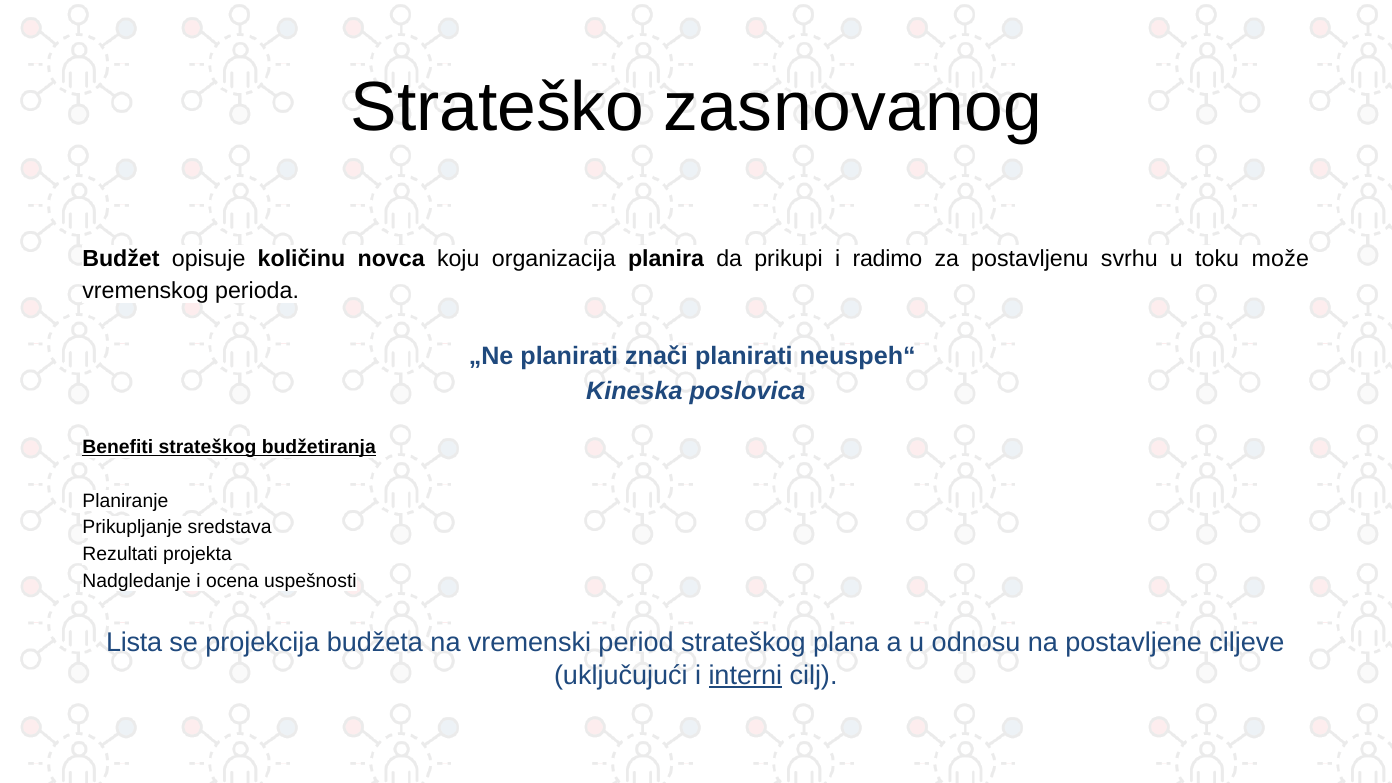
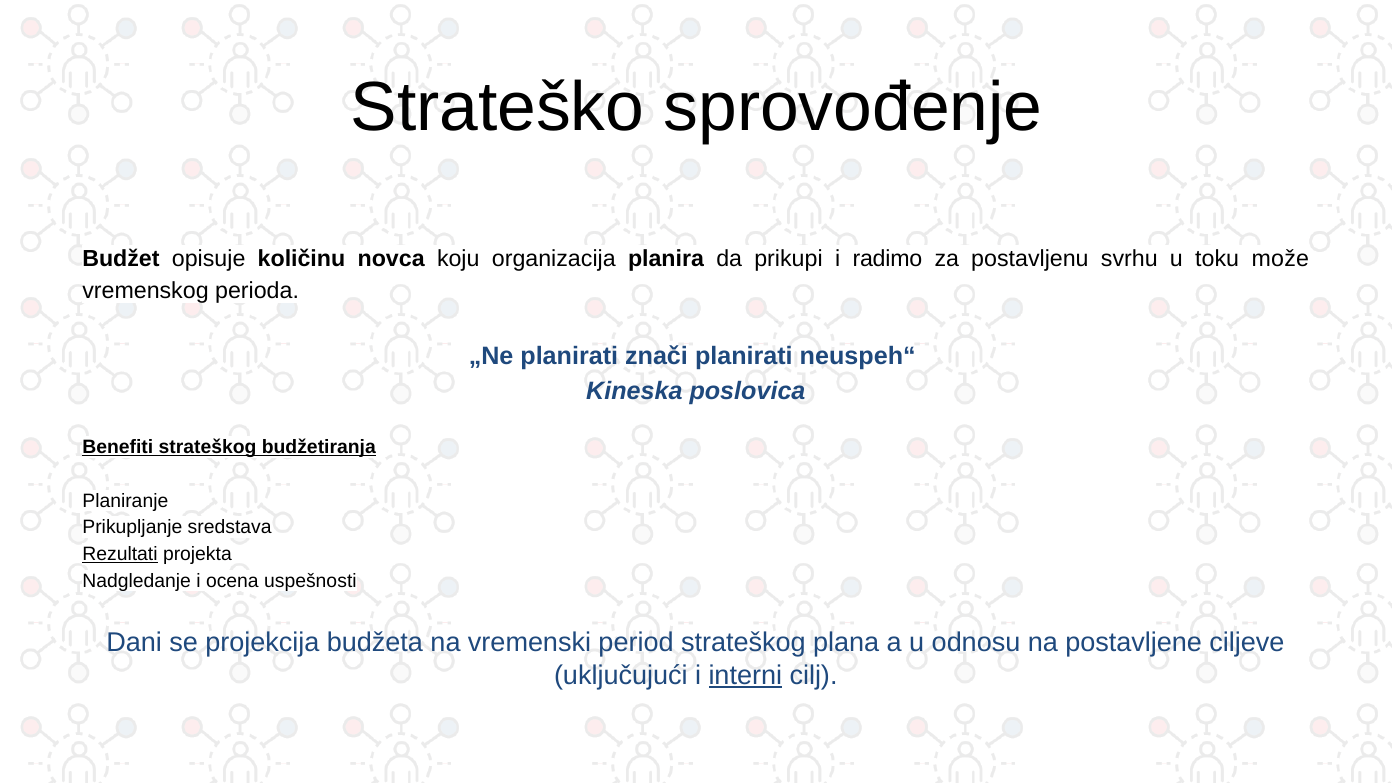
zasnovanog: zasnovanog -> sprovođenje (853, 108)
Rezultati underline: none -> present (120, 554)
Lista: Lista -> Dani (134, 643)
